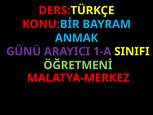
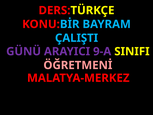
ANMAK: ANMAK -> ÇALIŞTI (77, 38)
1-A: 1-A -> 9-A (102, 51)
ÖĞRETMENİ colour: light green -> pink (78, 65)
